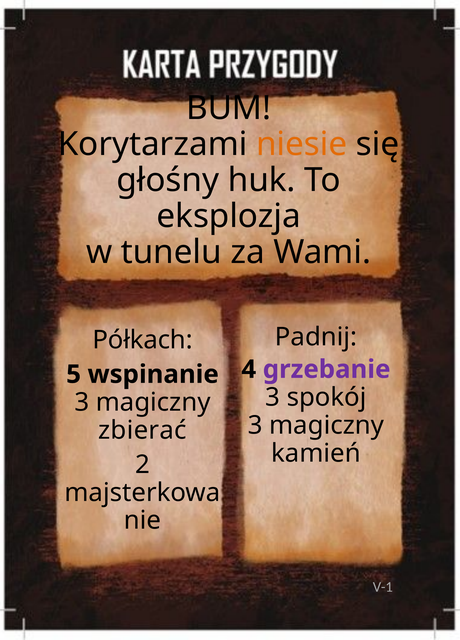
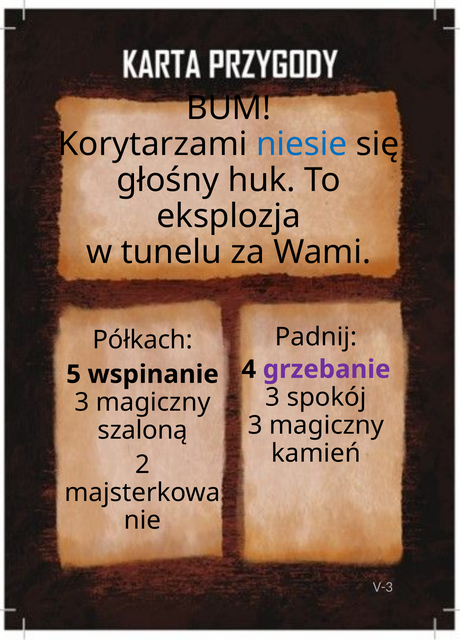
niesie colour: orange -> blue (302, 144)
zbierać: zbierać -> szaloną (143, 430)
V-1: V-1 -> V-3 (383, 587)
